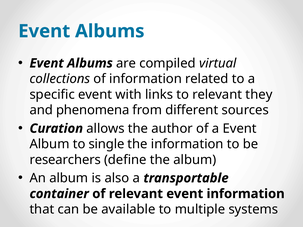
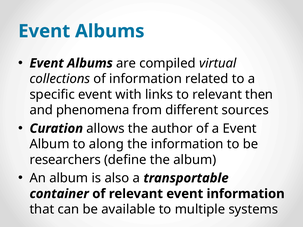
they: they -> then (259, 95)
single: single -> along (106, 144)
